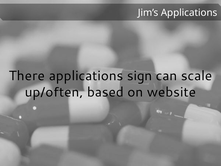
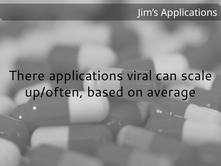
sign: sign -> viral (140, 76)
website: website -> average (171, 92)
